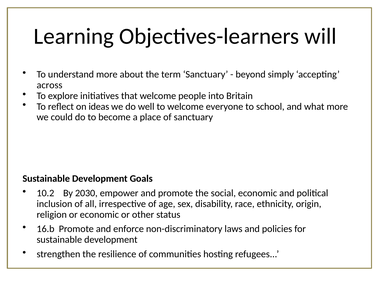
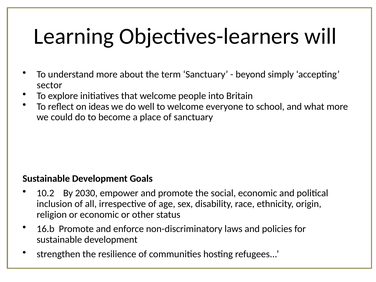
across: across -> sector (50, 85)
